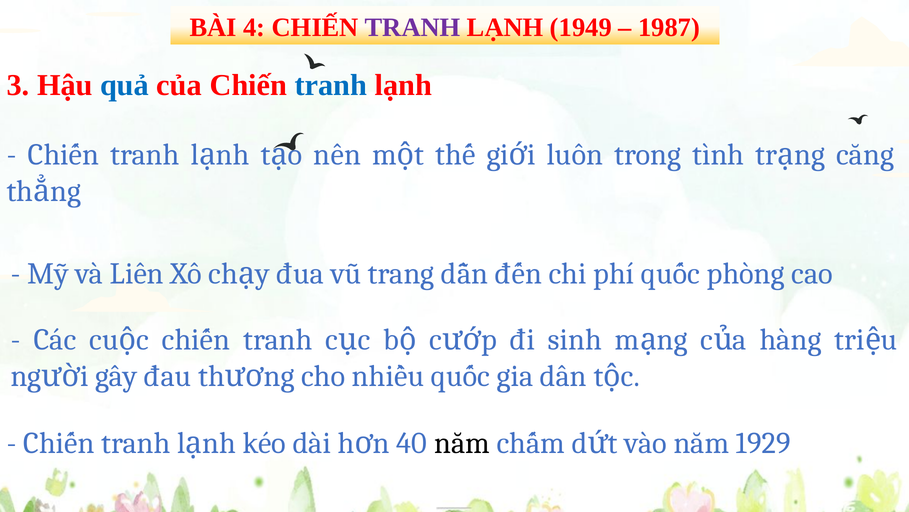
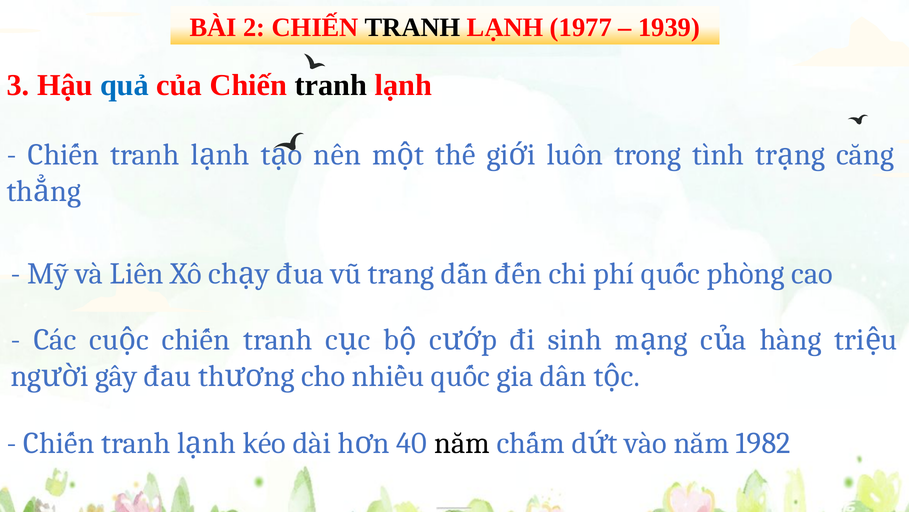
4: 4 -> 2 (254, 27)
TRANH colour: purple -> black (413, 27)
1949: 1949 -> 1977 (581, 27)
1987: 1987 -> 1939 (669, 27)
tranh colour: blue -> black (331, 85)
1929: 1929 -> 1982 (763, 443)
